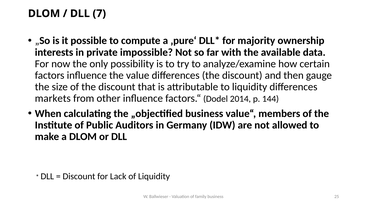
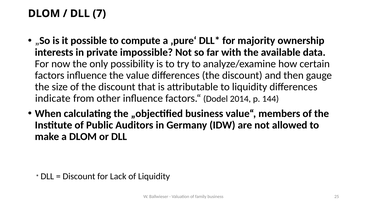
markets: markets -> indicate (53, 99)
